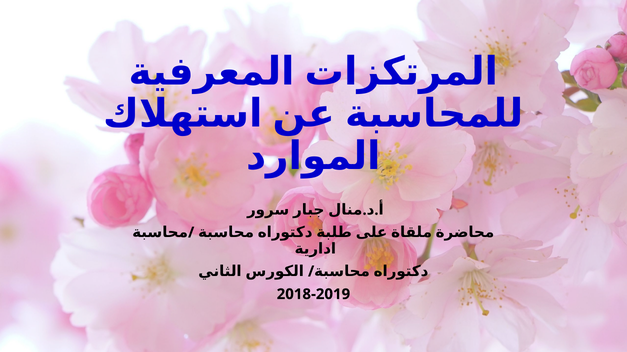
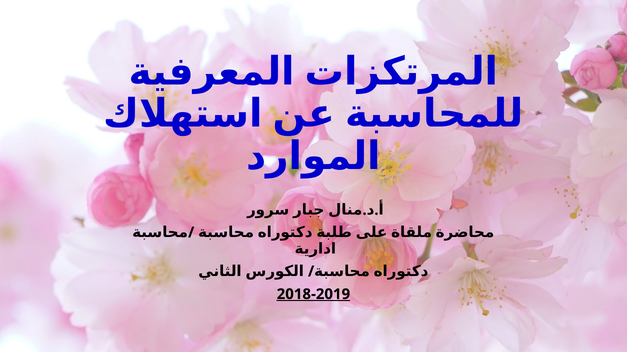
2018-2019 underline: none -> present (313, 295)
